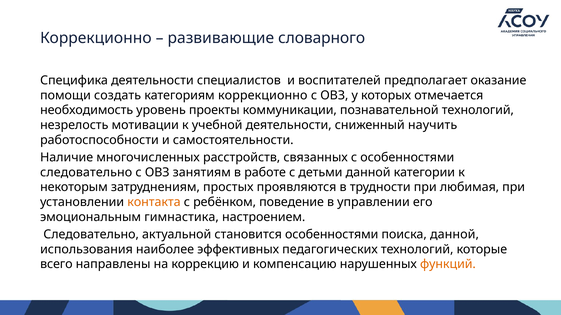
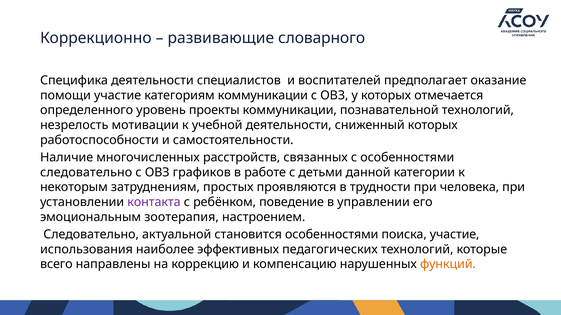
помощи создать: создать -> участие (118, 95)
категориям коррекционно: коррекционно -> коммуникации (263, 95)
необходимость: необходимость -> определенного (87, 110)
сниженный научить: научить -> которых (433, 125)
занятиям: занятиям -> графиков (202, 173)
любимая: любимая -> человека (469, 188)
контакта colour: orange -> purple (154, 202)
гимнастика: гимнастика -> зоотерапия (182, 217)
поиска данной: данной -> участие (455, 235)
